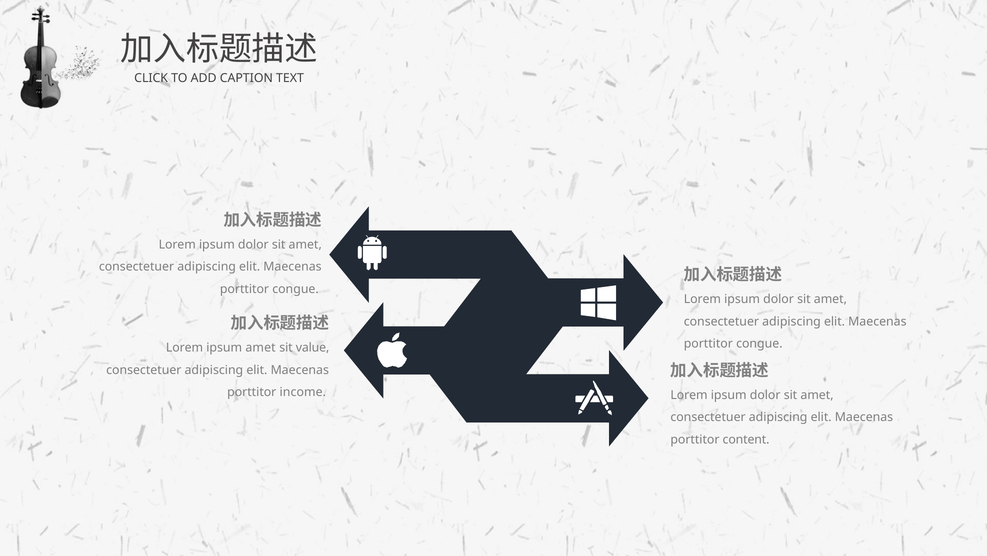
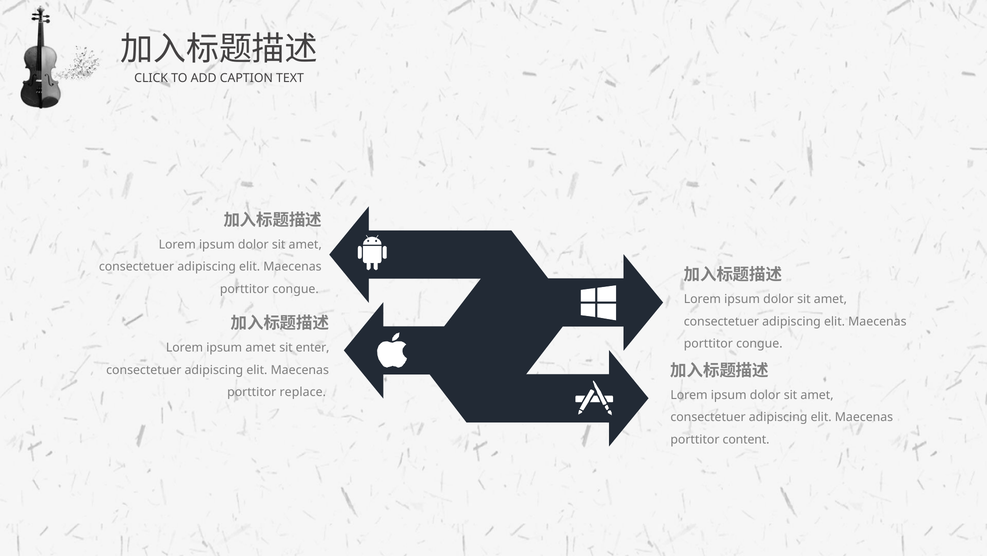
value: value -> enter (313, 347)
income: income -> replace (303, 392)
